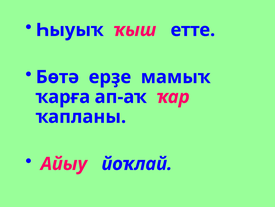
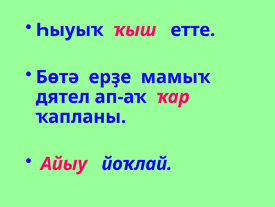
ҡарға: ҡарға -> дятел (63, 97)
